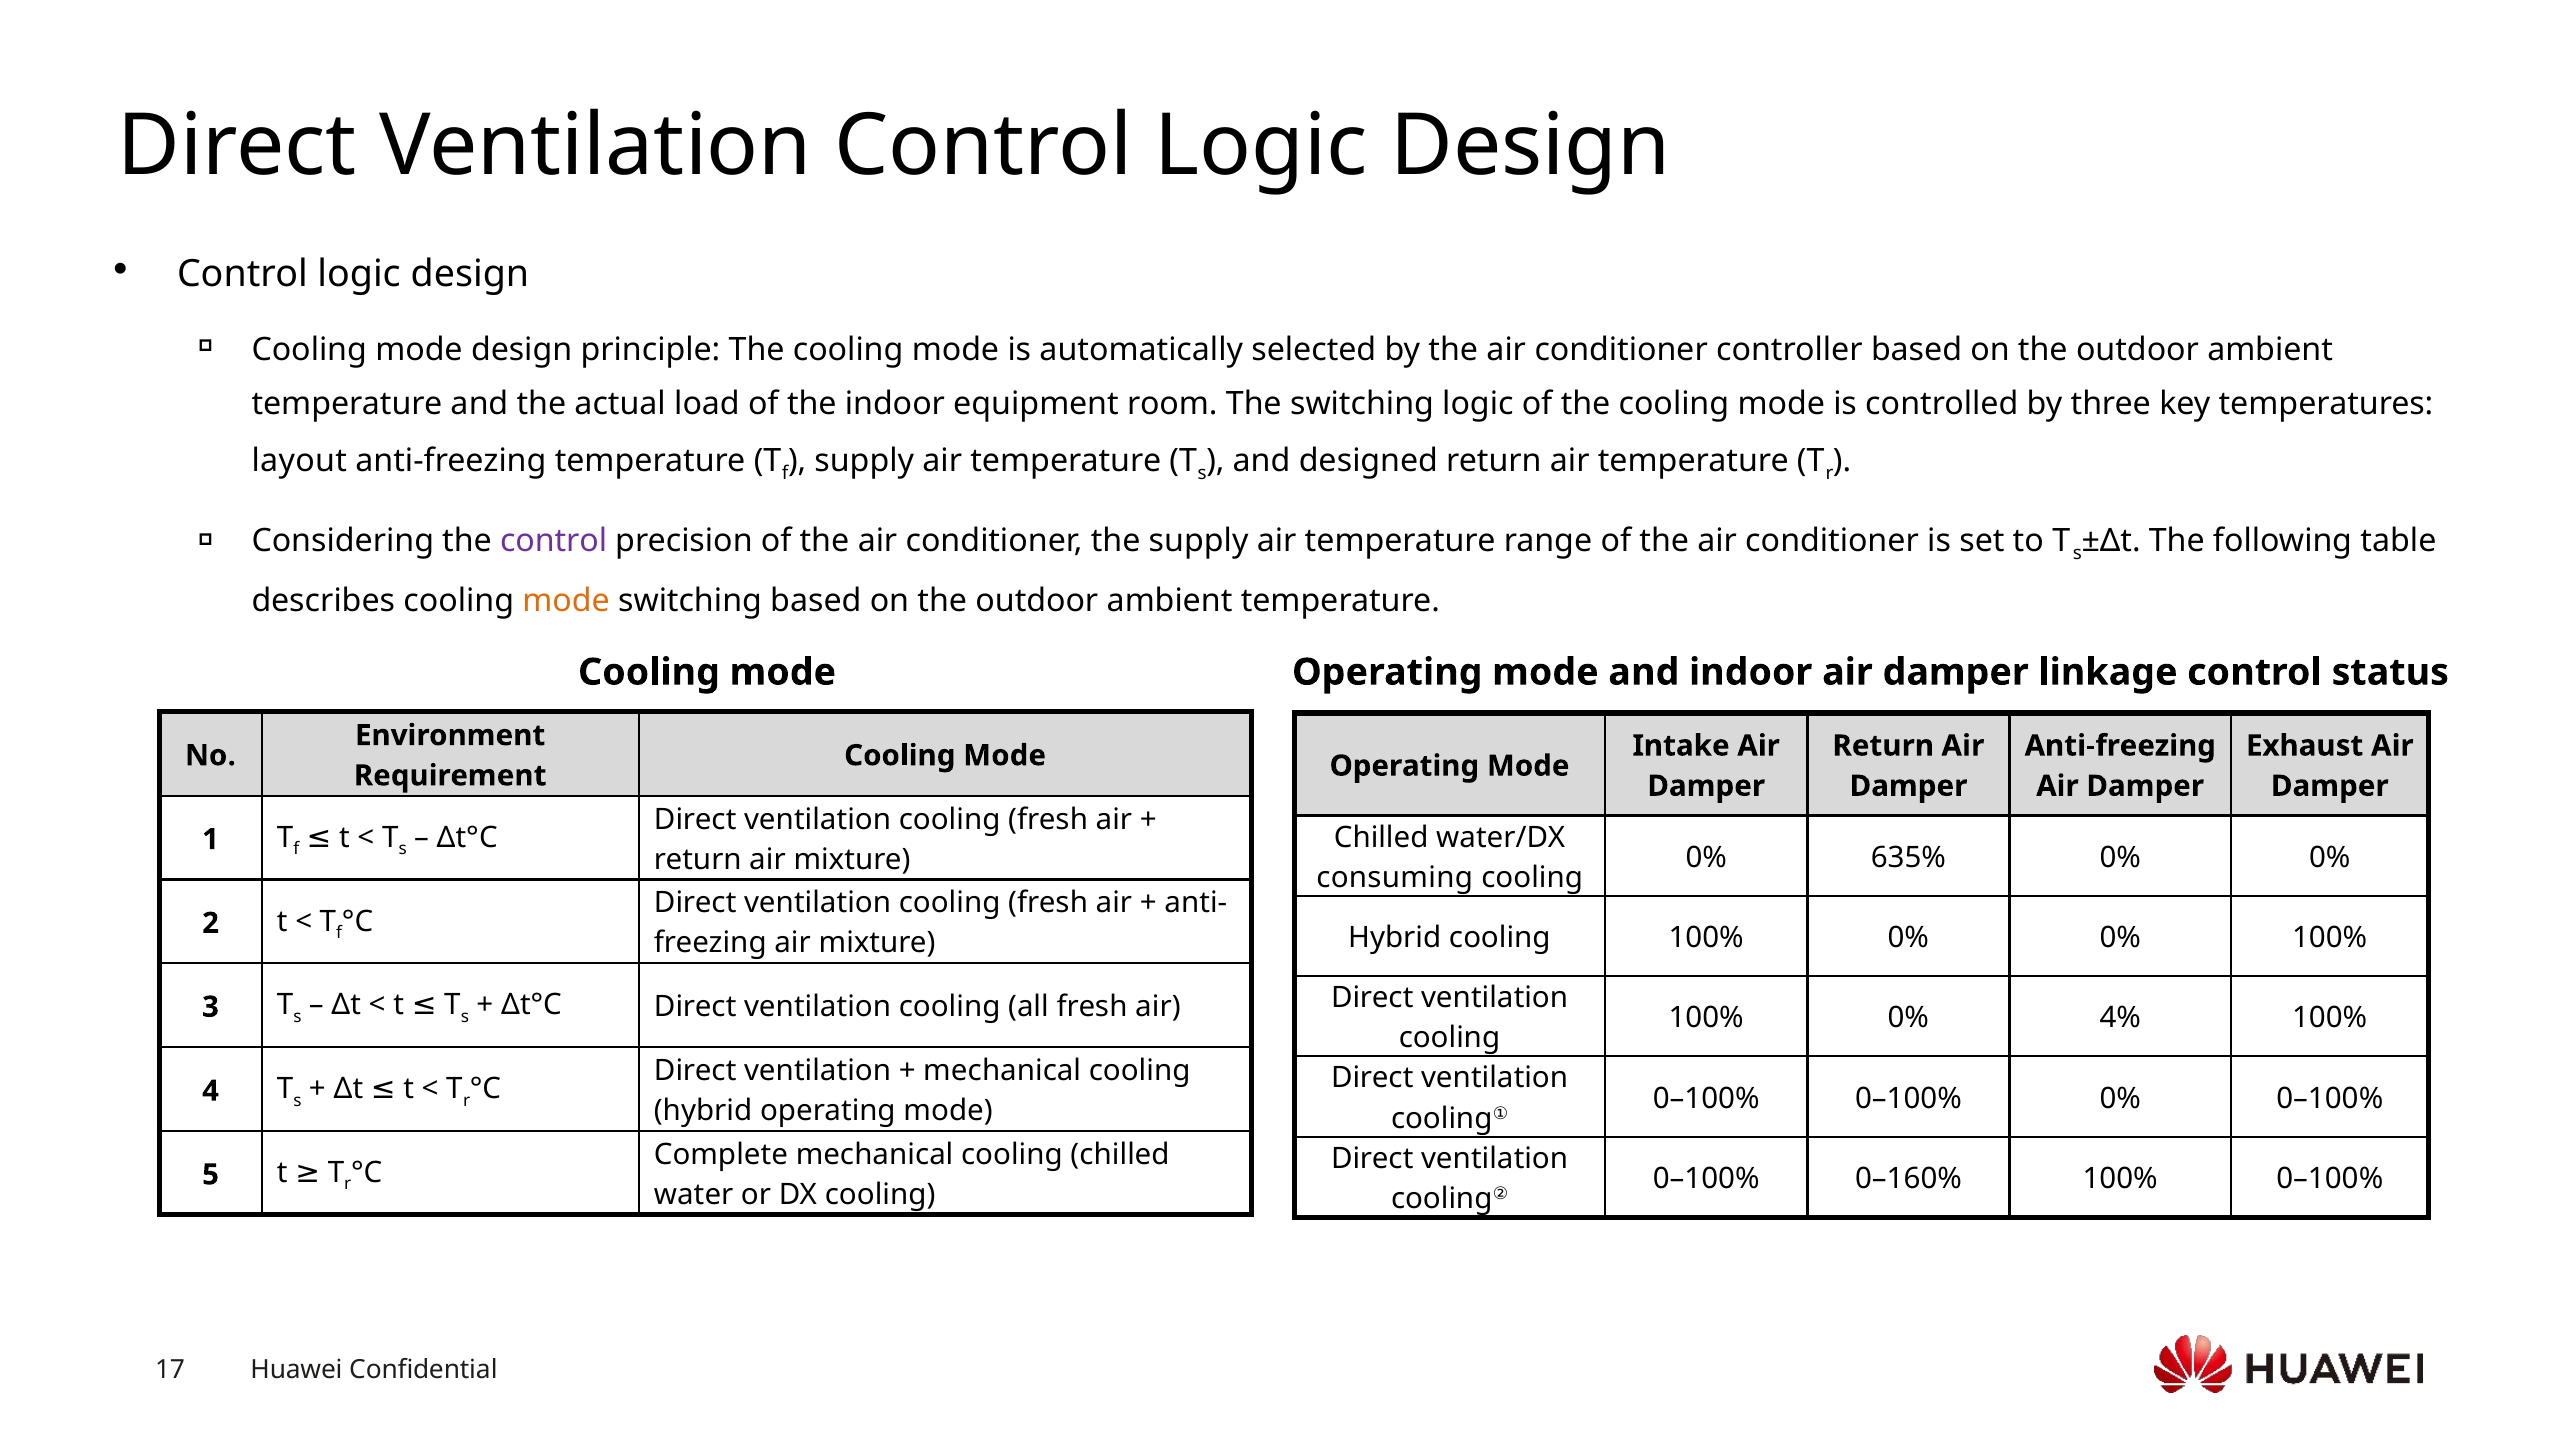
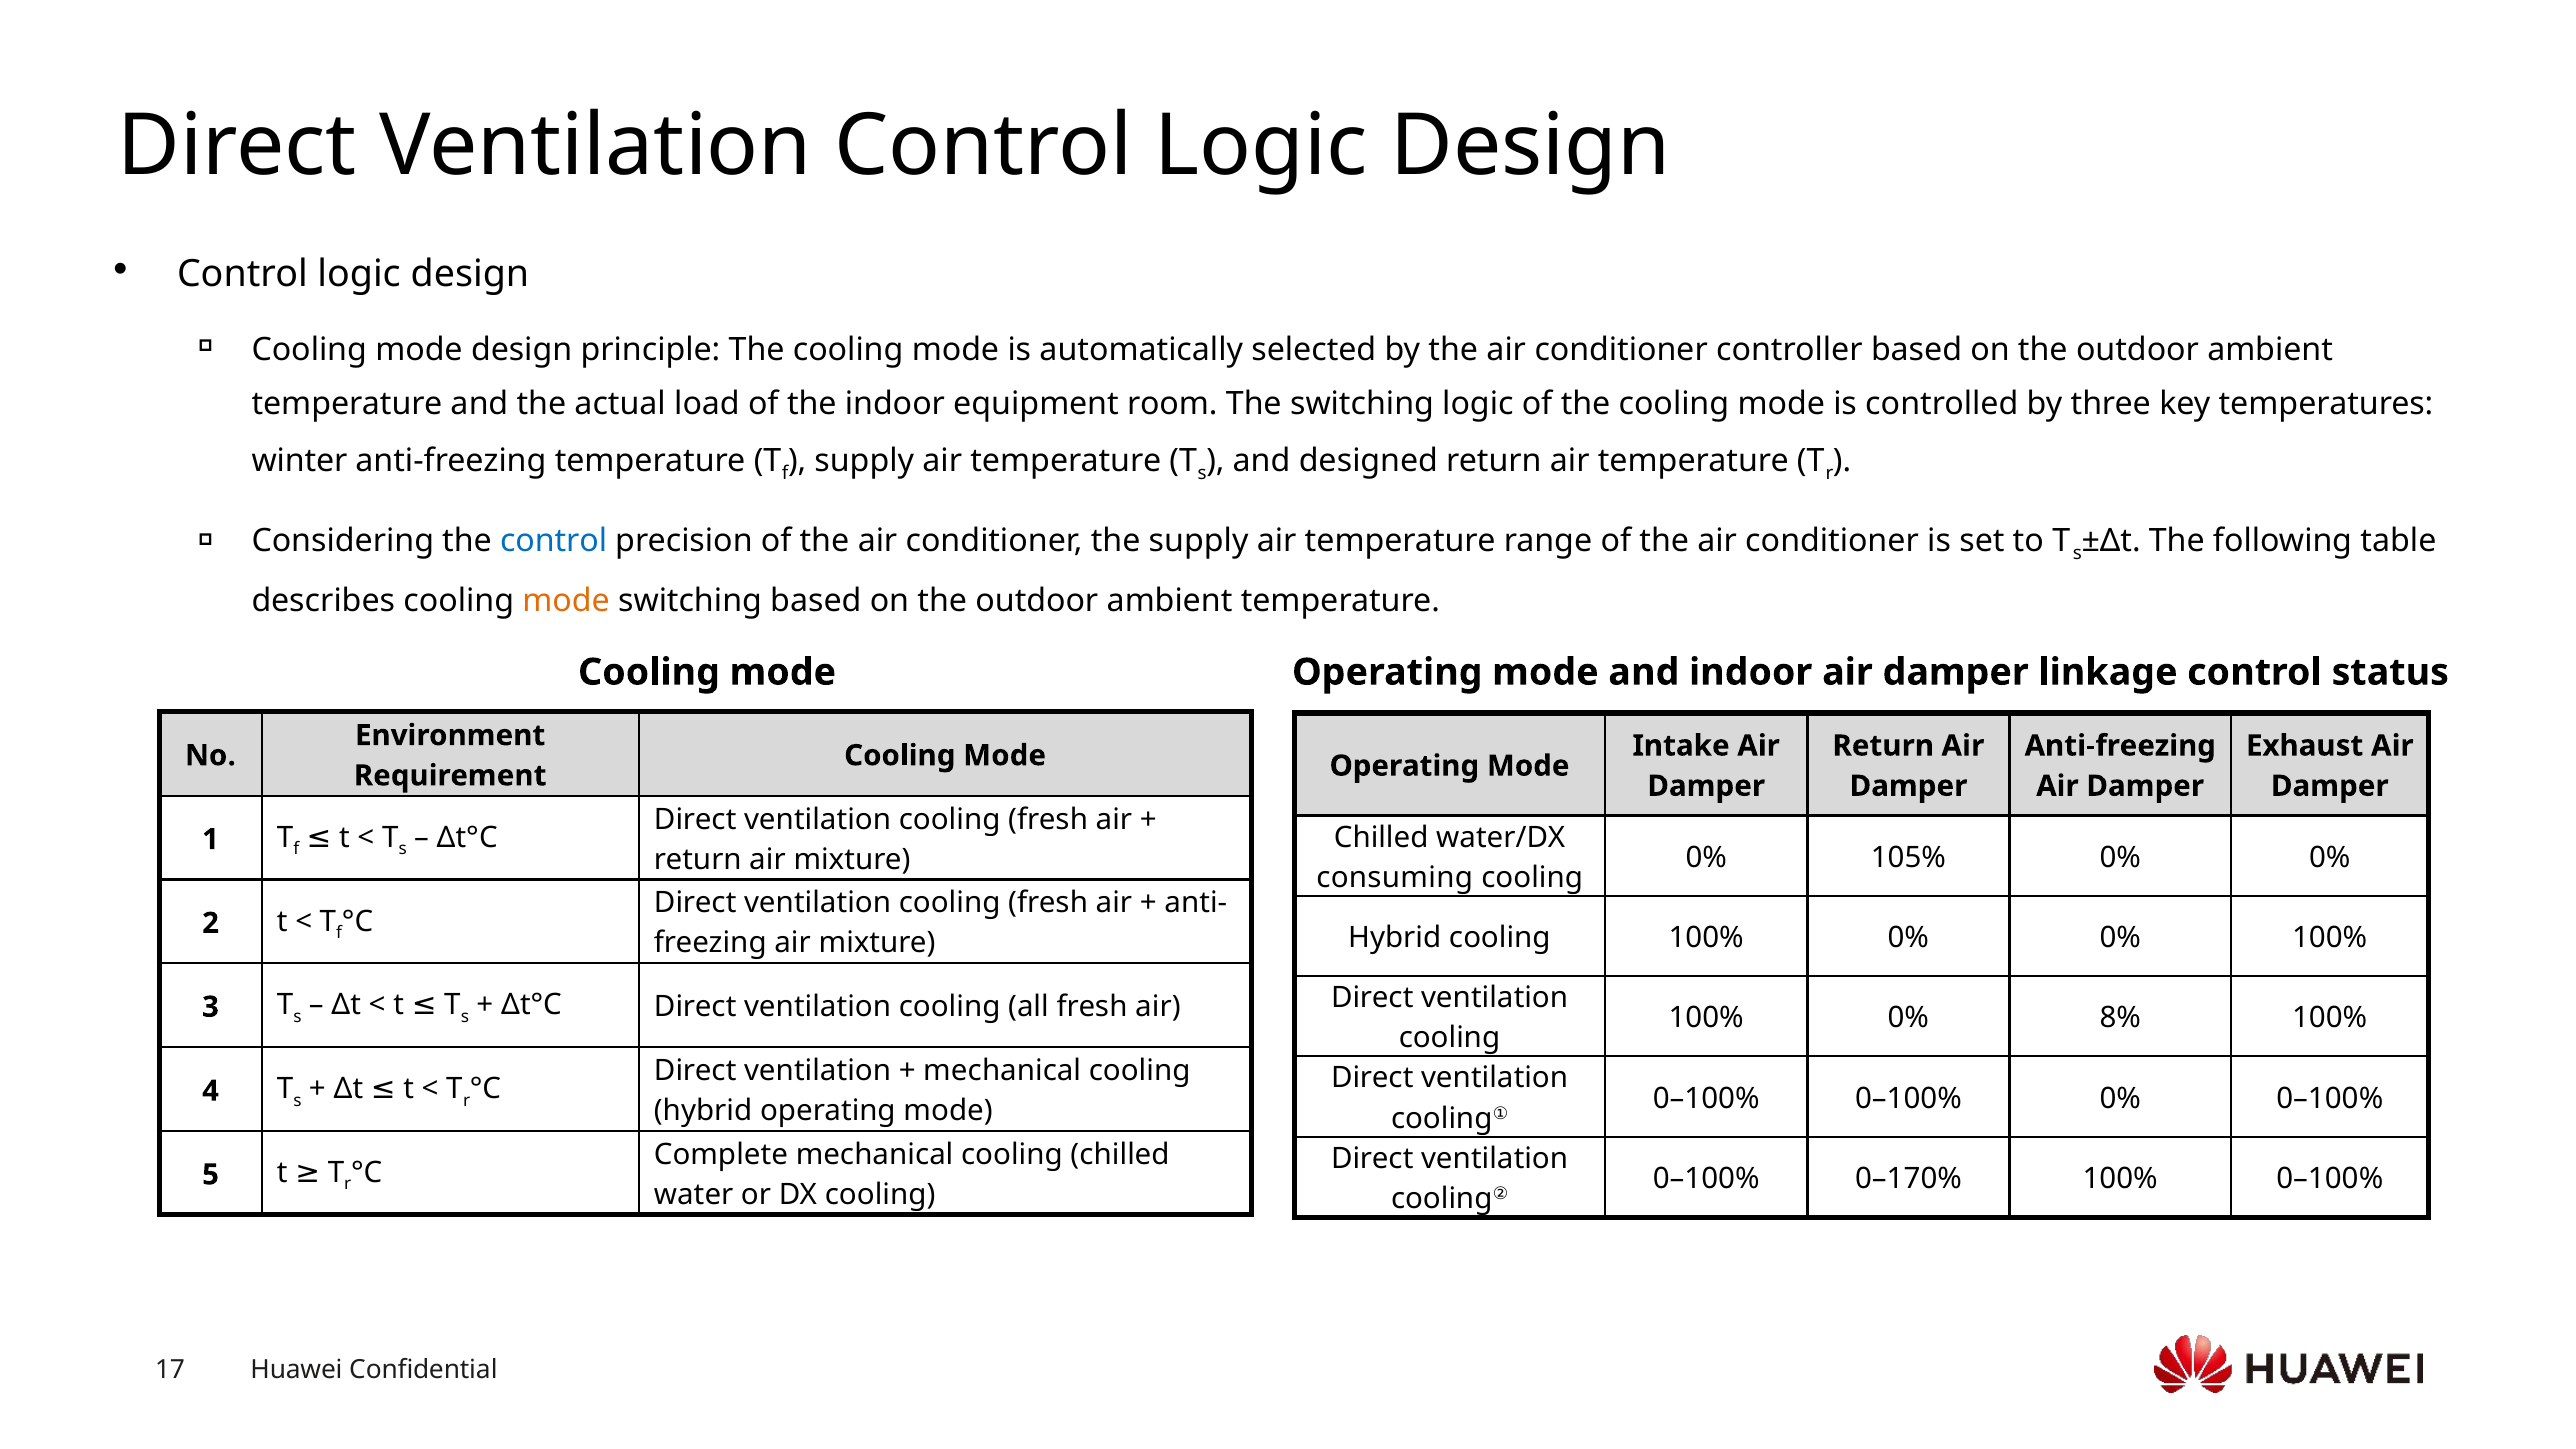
layout: layout -> winter (299, 461)
control colour: purple -> blue (554, 541)
635%: 635% -> 105% (1908, 858)
4%: 4% -> 8% (2120, 1018)
0–160%: 0–160% -> 0–170% (1909, 1179)
